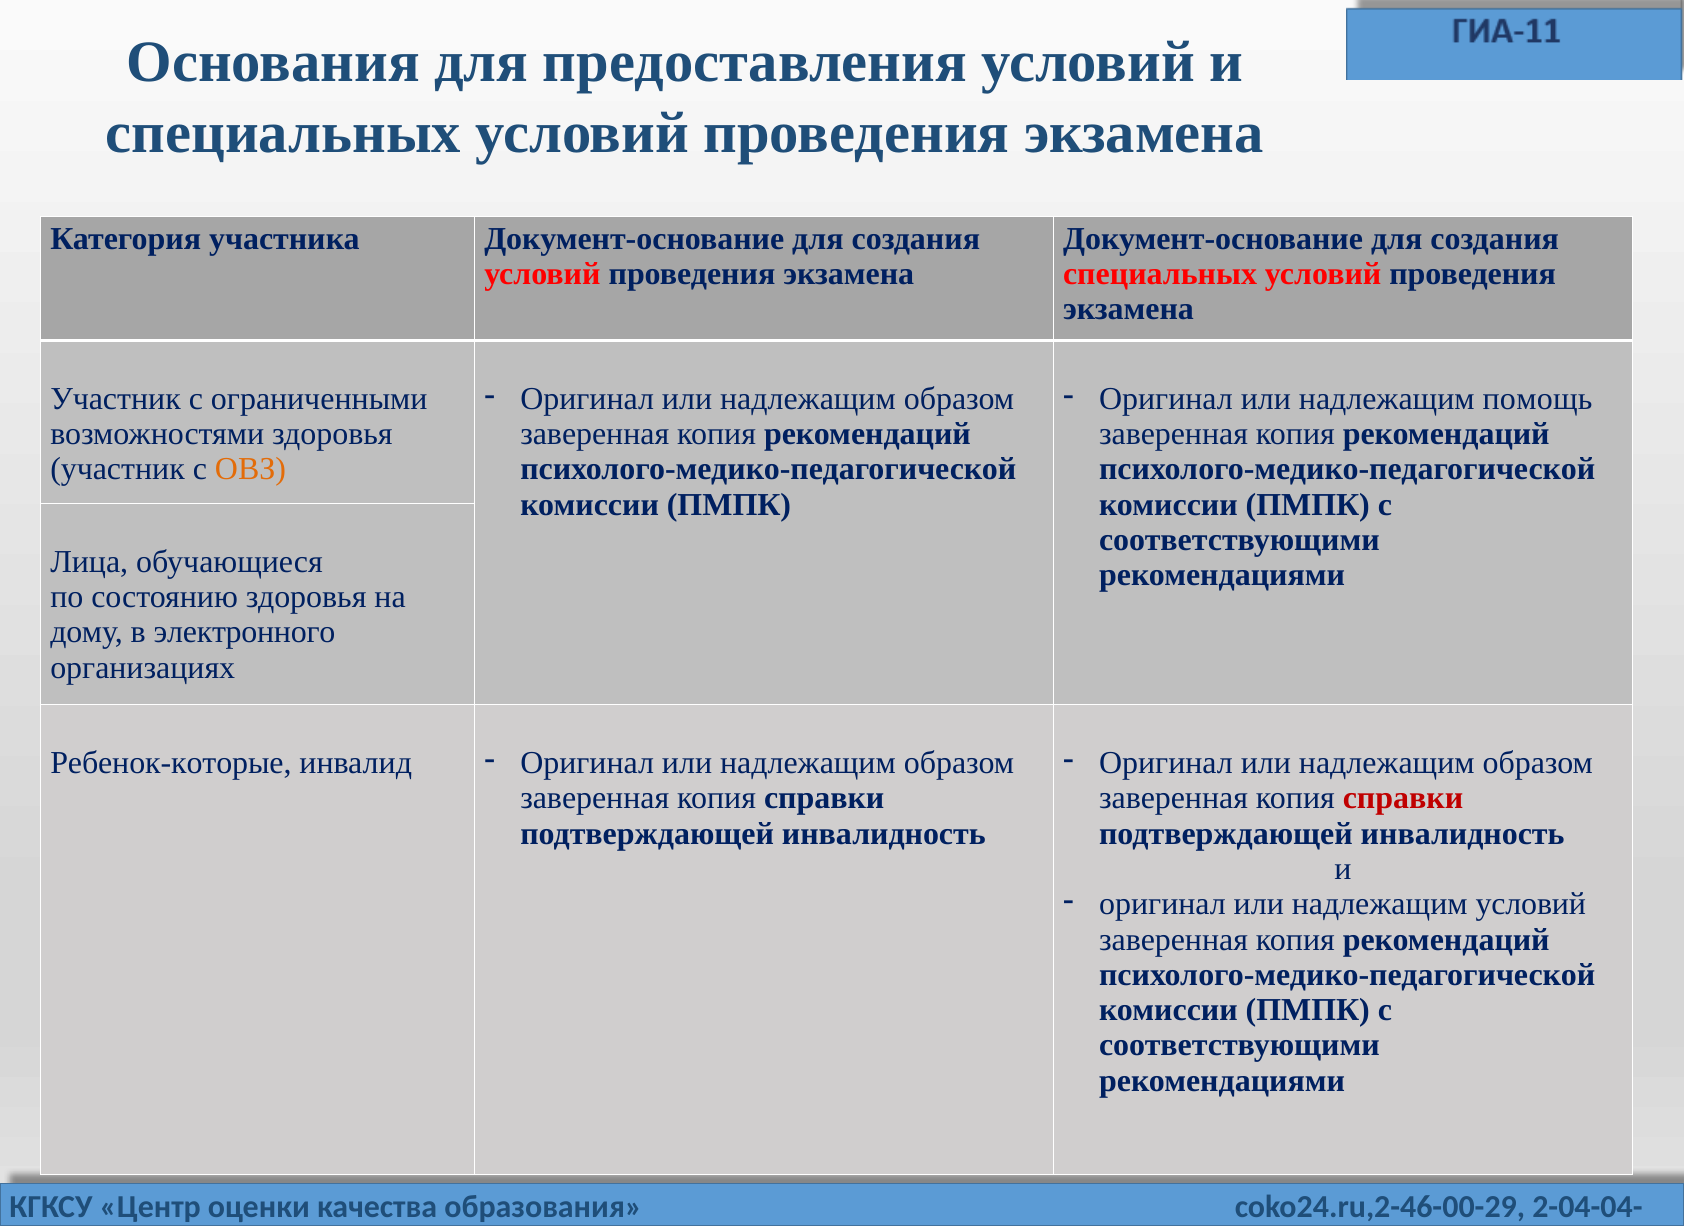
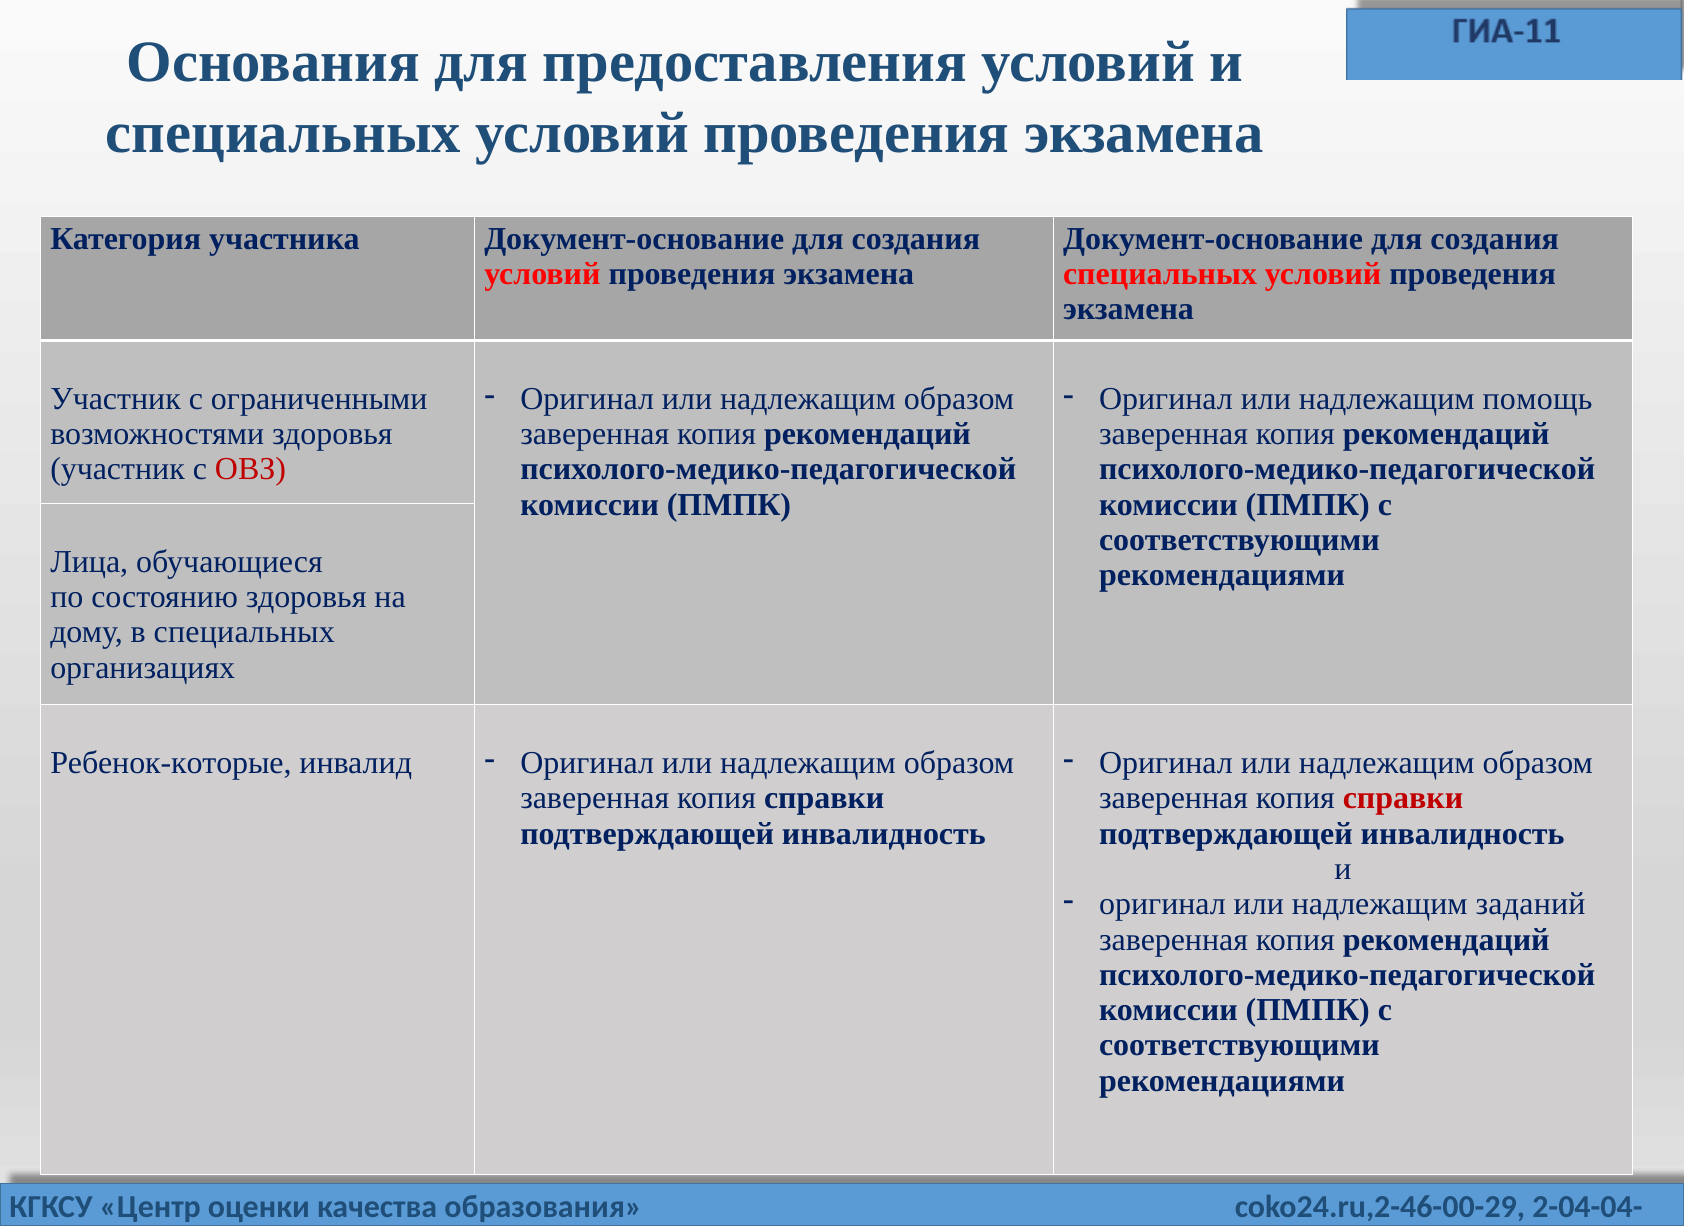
ОВЗ colour: orange -> red (250, 469)
в электронного: электронного -> специальных (244, 632)
надлежащим условий: условий -> заданий (1531, 904)
